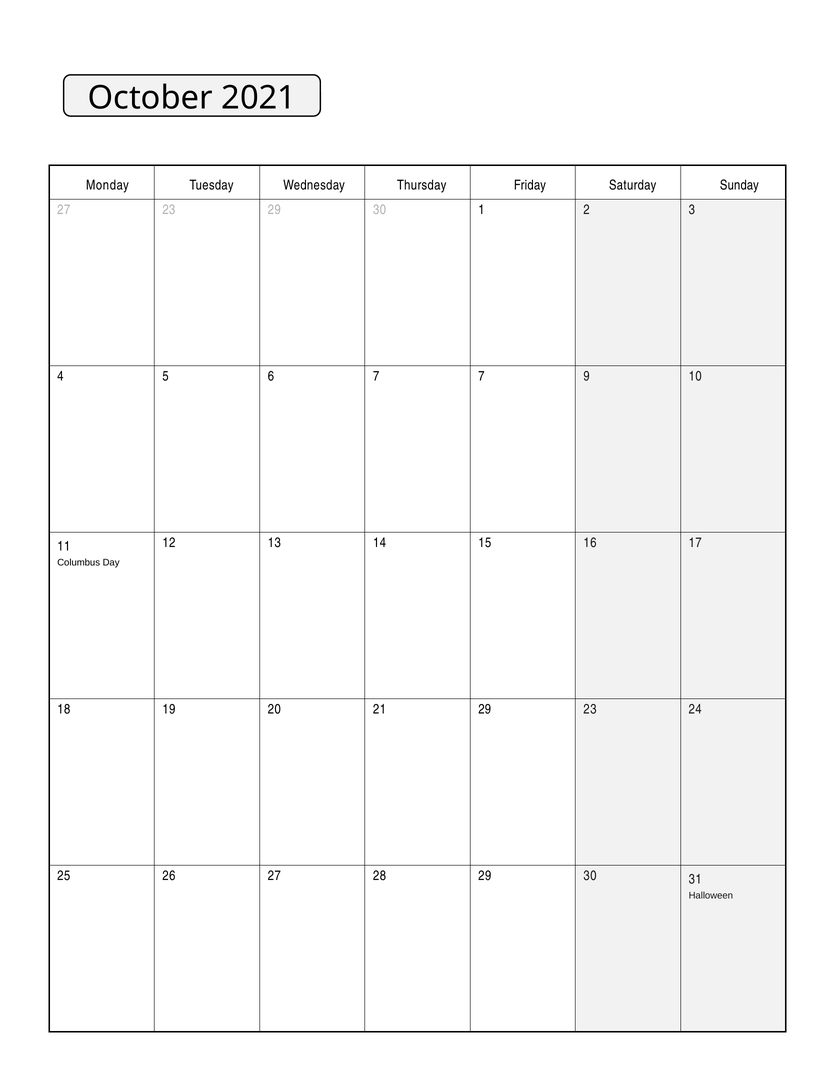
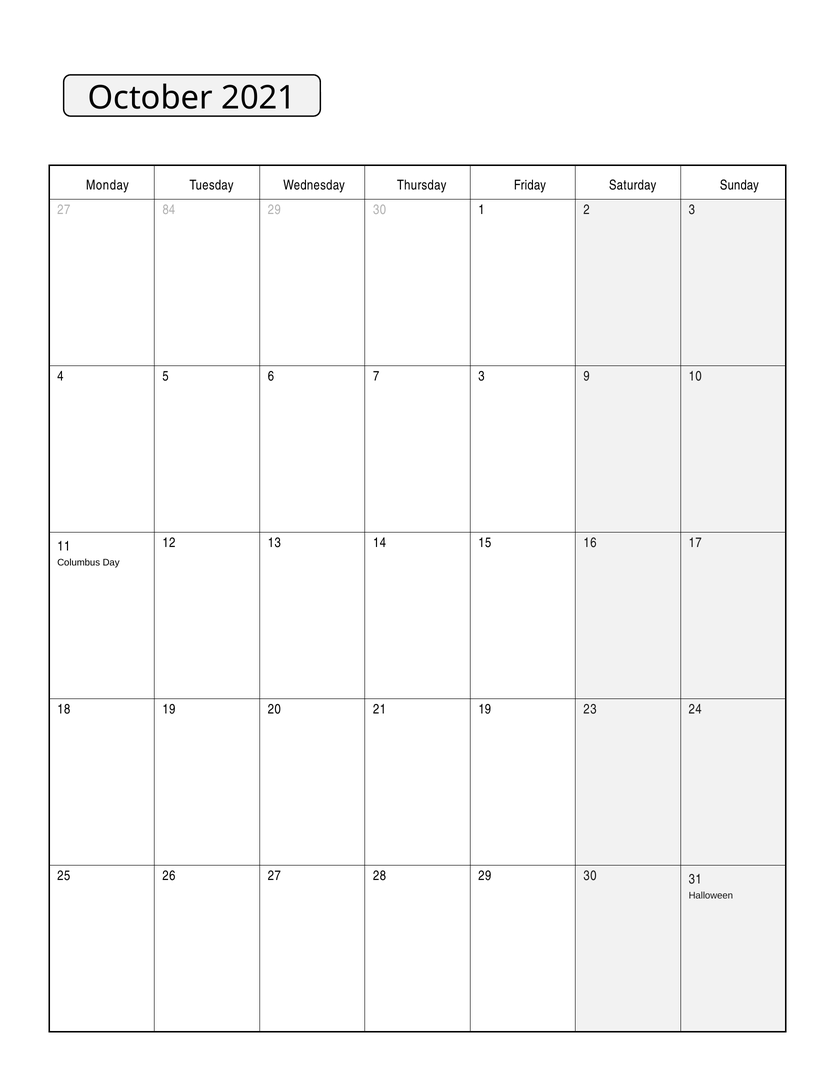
27 23: 23 -> 84 (169, 210)
7 7: 7 -> 3 (481, 376)
21 29: 29 -> 19 (485, 709)
